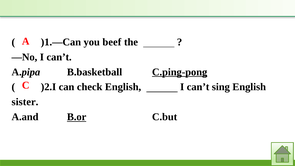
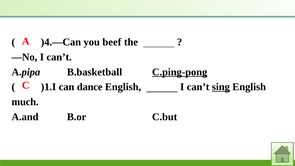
)1.—Can: )1.—Can -> )4.—Can (61, 42)
)2.I: )2.I -> )1.I (48, 87)
check: check -> dance (90, 87)
sing underline: none -> present (221, 87)
sister: sister -> much (25, 102)
B.or underline: present -> none (77, 117)
